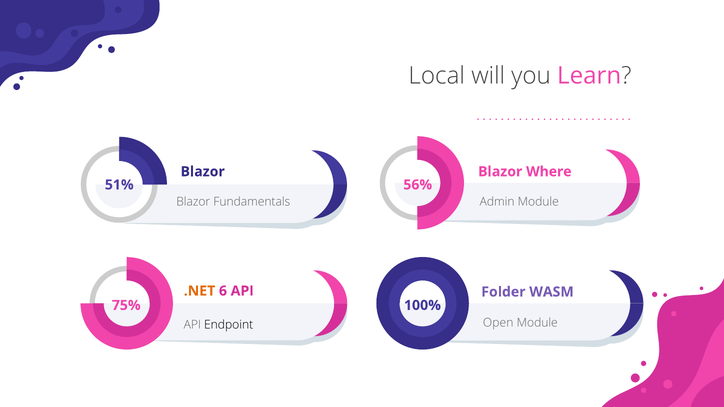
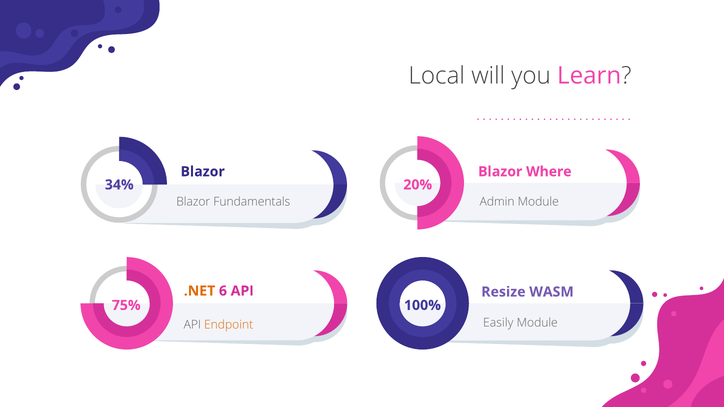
51%: 51% -> 34% (119, 185)
56%: 56% -> 20% (418, 185)
Folder: Folder -> Resize (503, 292)
Open: Open -> Easily (498, 323)
Endpoint colour: black -> orange (229, 325)
